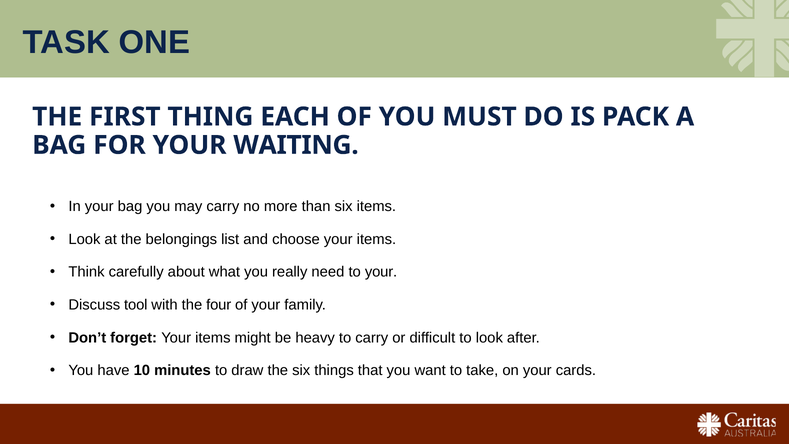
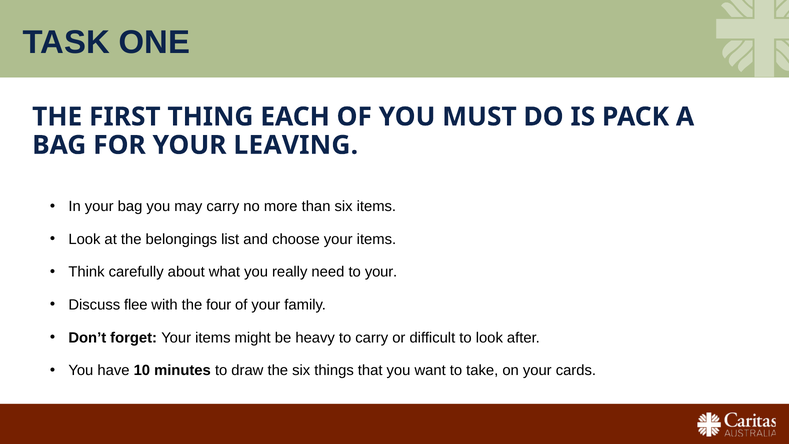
WAITING: WAITING -> LEAVING (296, 145)
tool: tool -> flee (136, 305)
